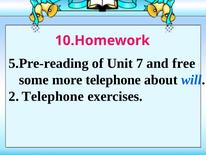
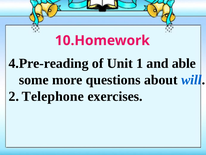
5.Pre-reading: 5.Pre-reading -> 4.Pre-reading (49, 63)
7: 7 -> 1 (140, 63)
free: free -> able (184, 63)
more telephone: telephone -> questions (113, 80)
